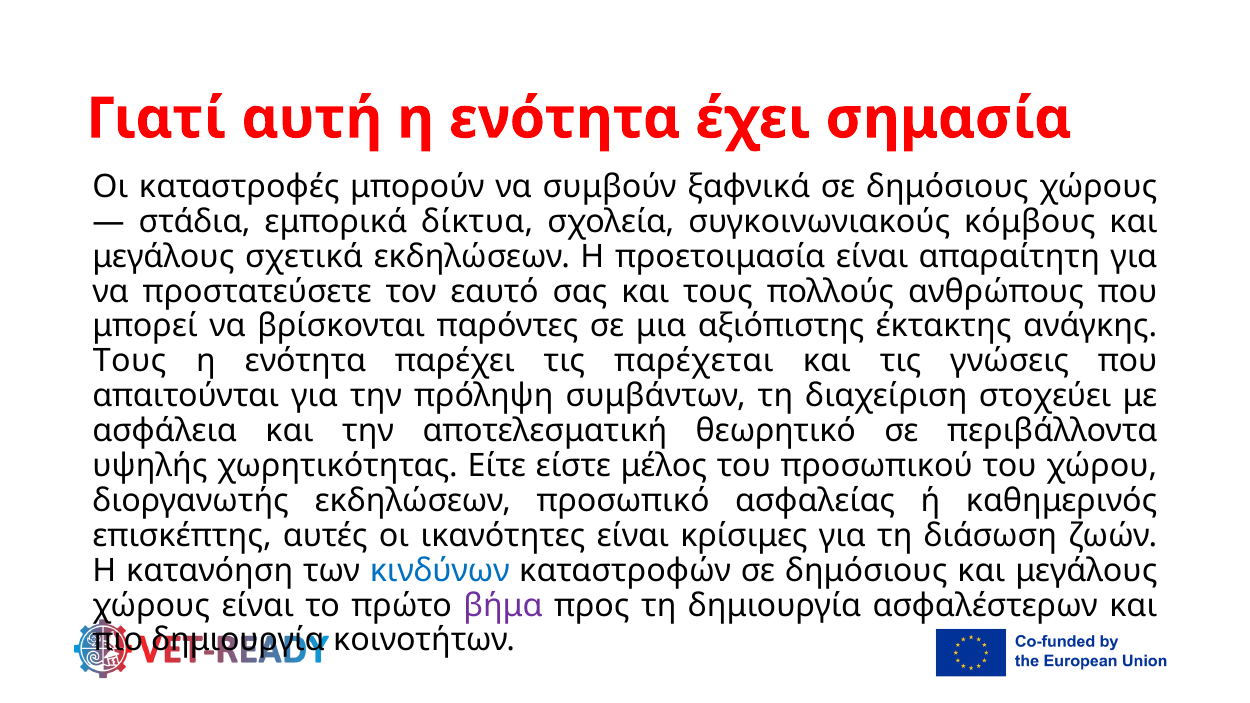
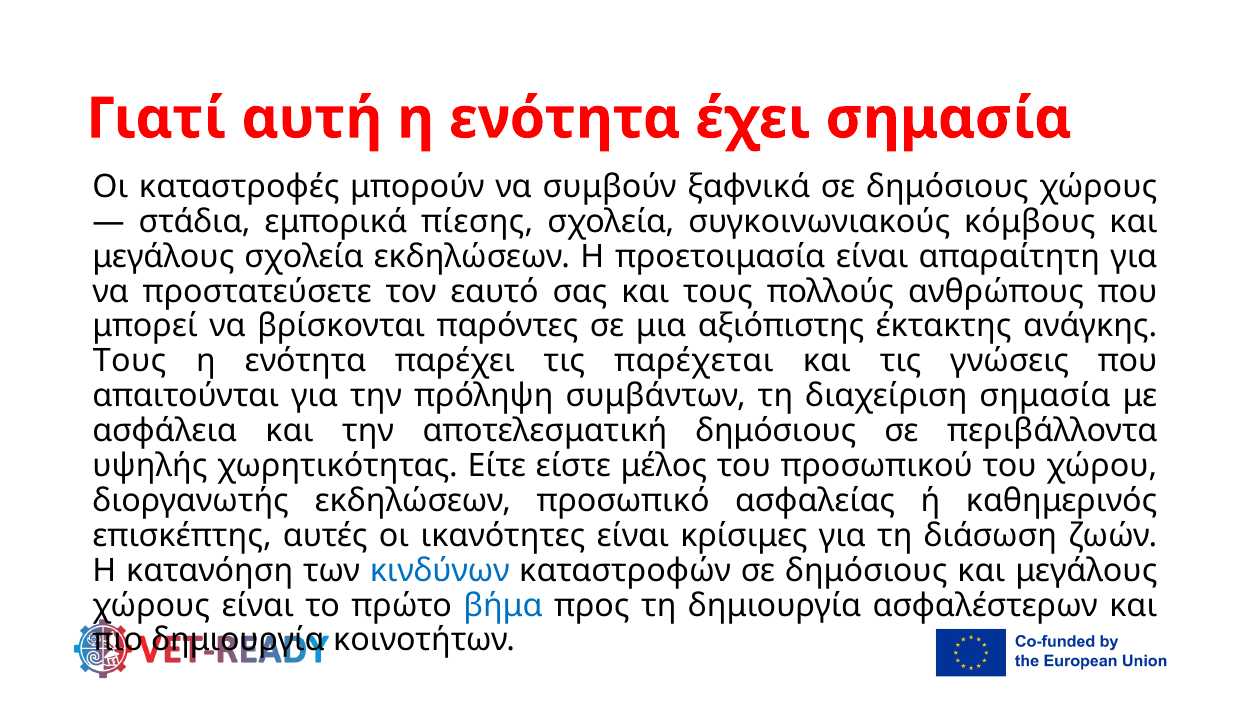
δίκτυα: δίκτυα -> πίεσης (477, 222)
μεγάλους σχετικά: σχετικά -> σχολεία (304, 257)
διαχείριση στοχεύει: στοχεύει -> σημασία (1045, 396)
αποτελεσματική θεωρητικό: θεωρητικό -> δημόσιους (776, 431)
βήμα colour: purple -> blue (503, 606)
